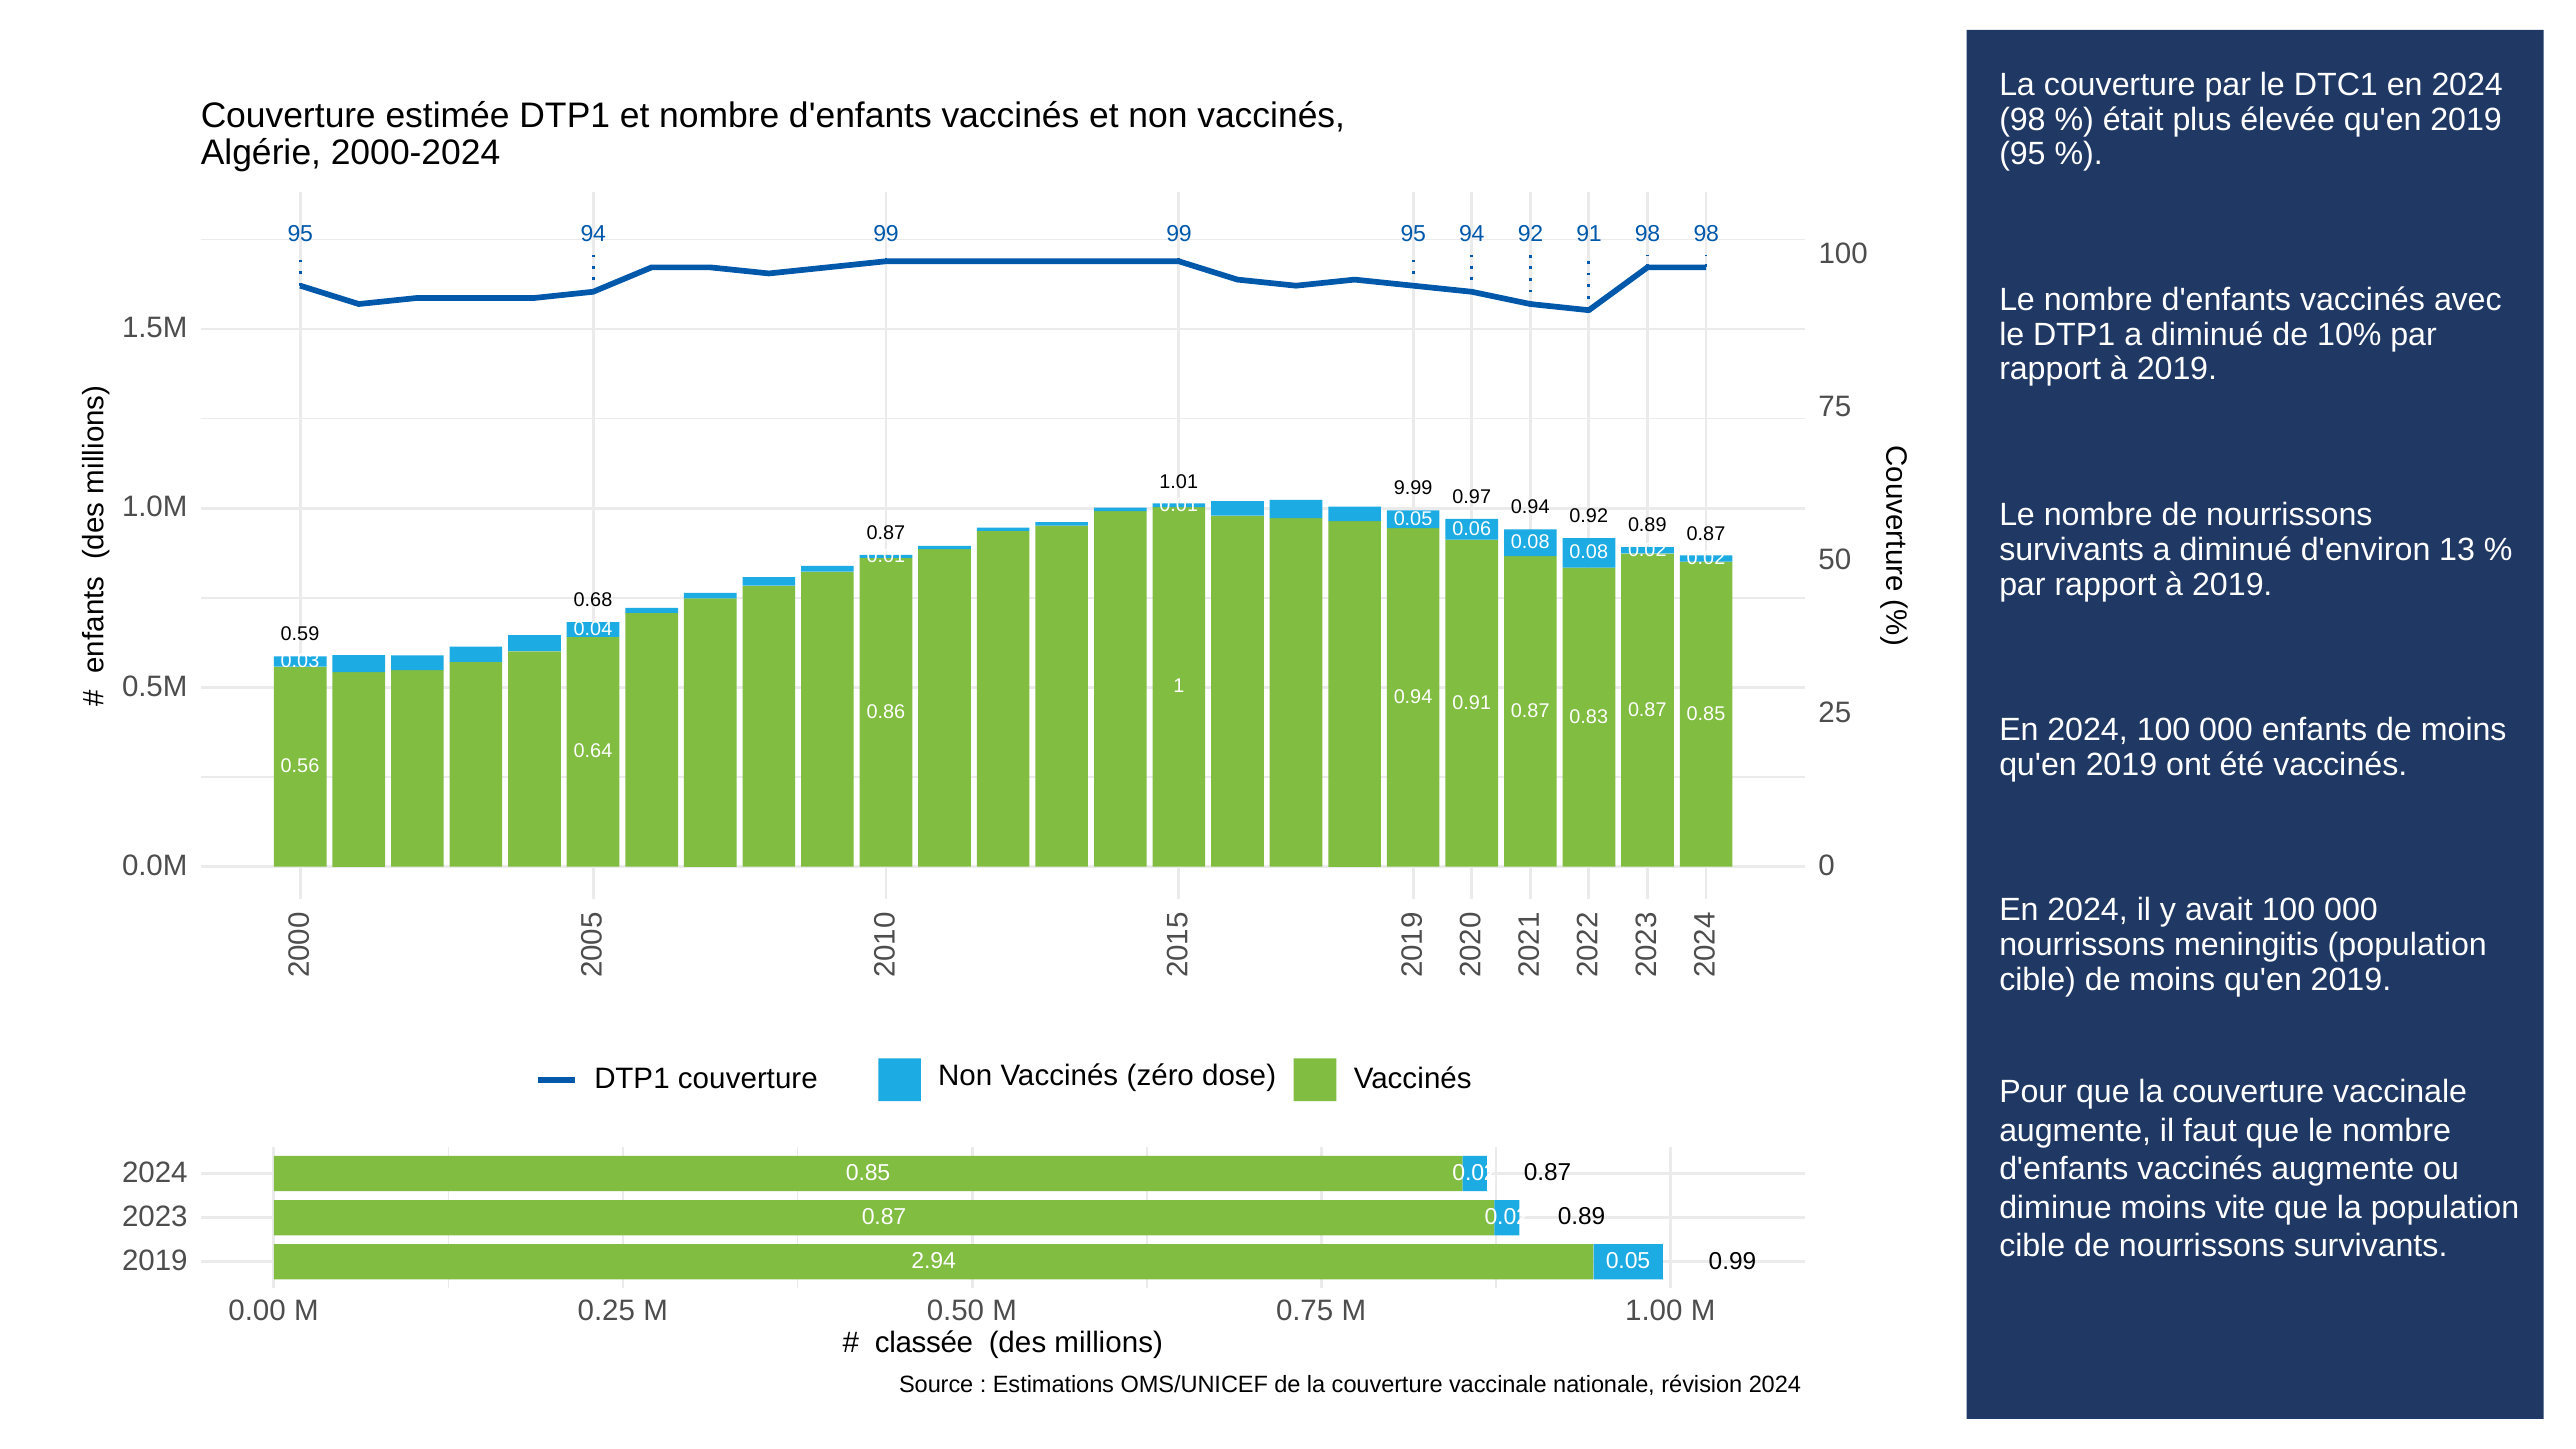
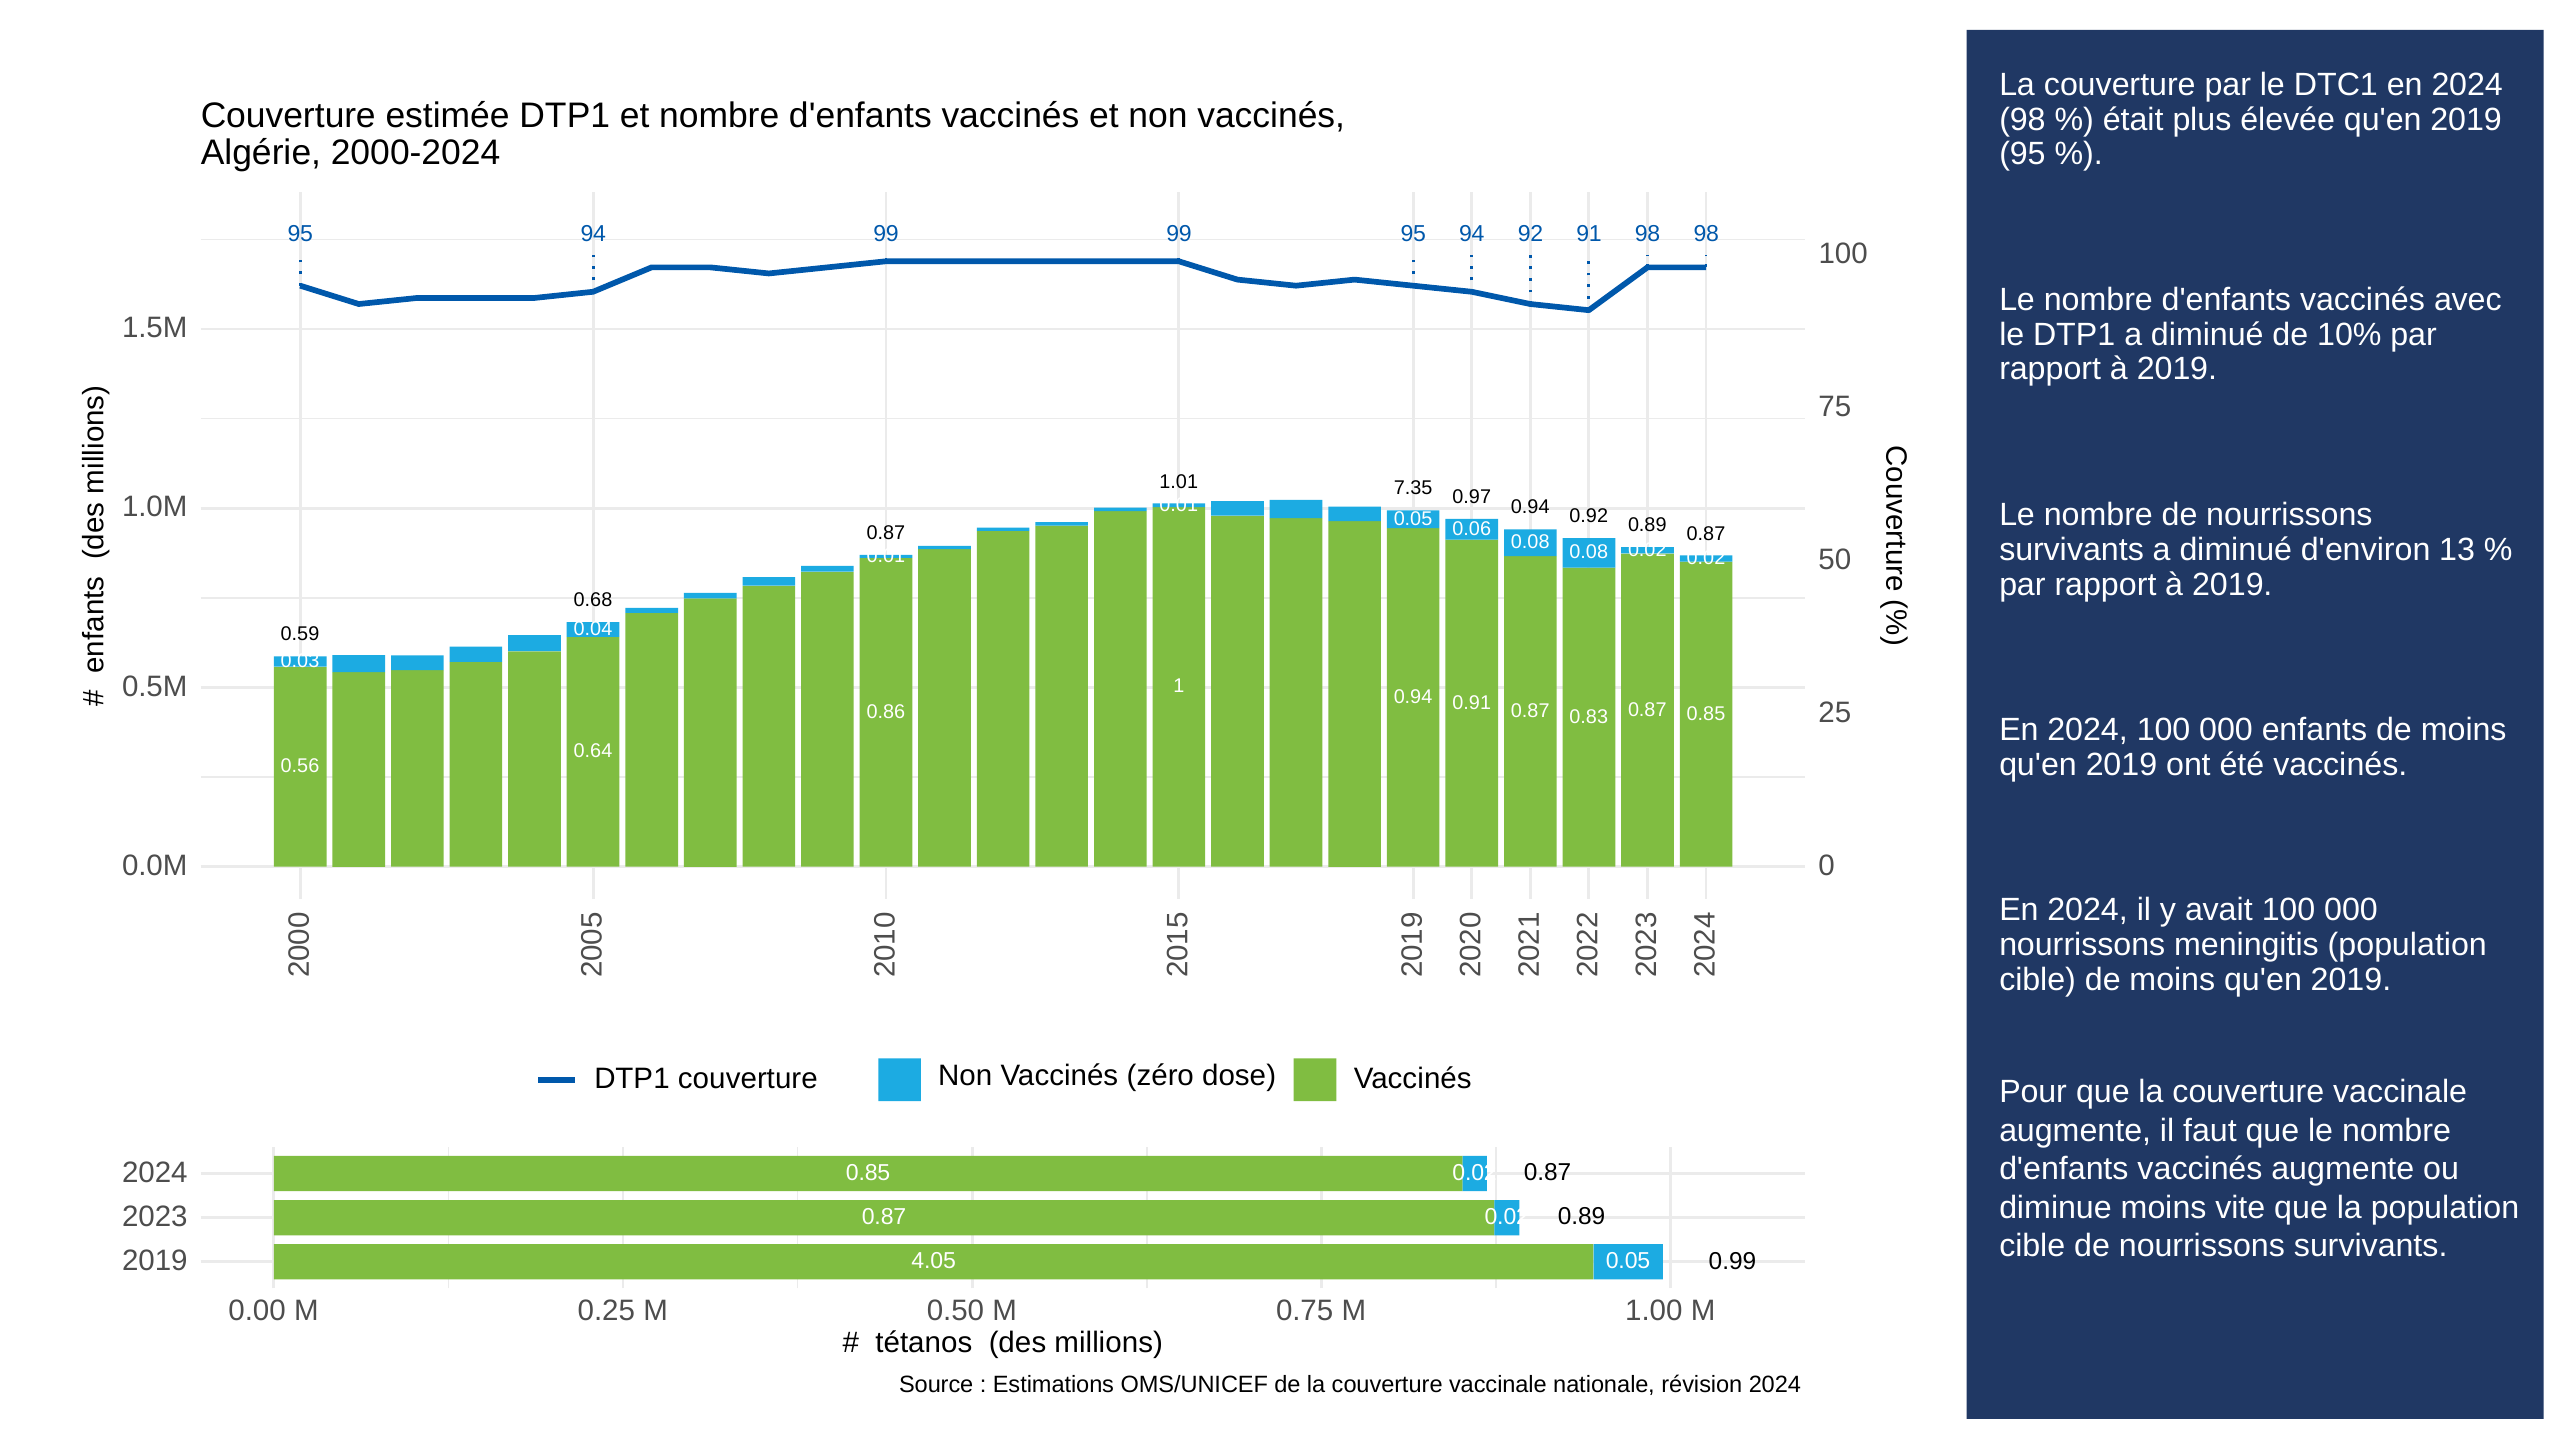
9.99: 9.99 -> 7.35 (1413, 488)
2.94: 2.94 -> 4.05 (934, 1261)
classée: classée -> tétanos (924, 1343)
